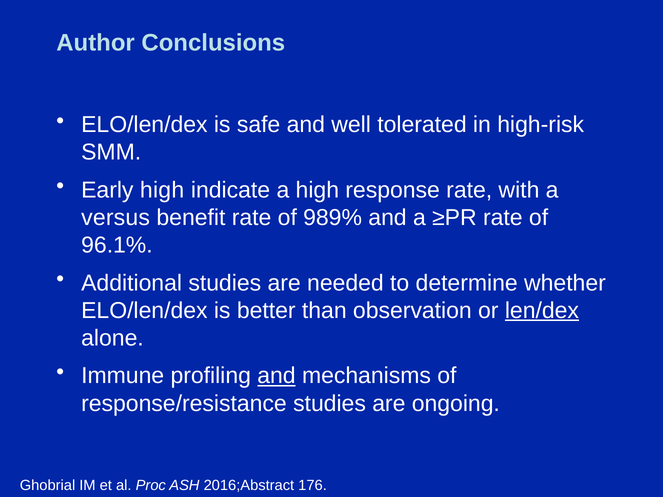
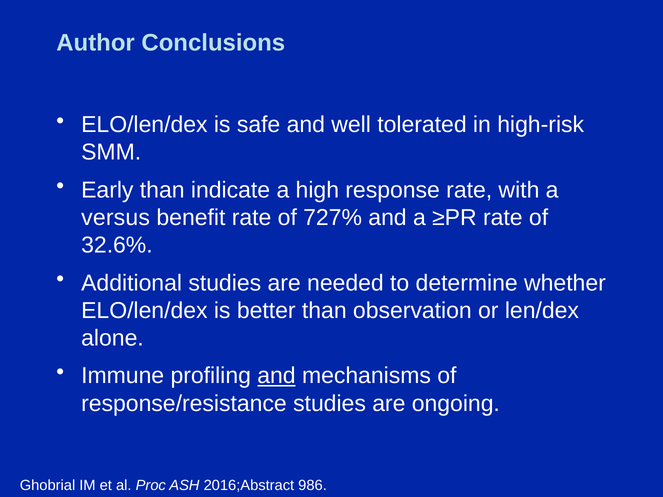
Early high: high -> than (162, 190)
989%: 989% -> 727% (333, 218)
96.1%: 96.1% -> 32.6% (117, 245)
len/dex underline: present -> none (542, 311)
176: 176 -> 986 (313, 486)
